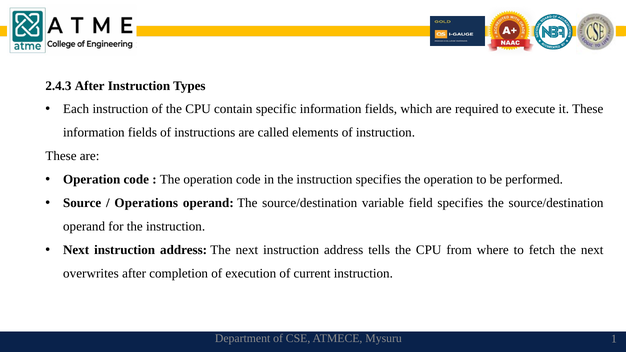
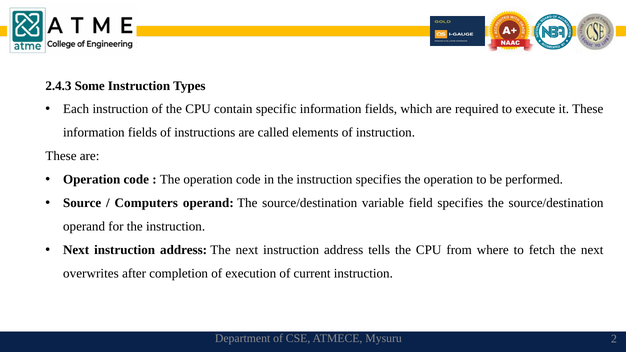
2.4.3 After: After -> Some (90, 86)
Operations: Operations -> Computers (146, 203)
1: 1 -> 2 (614, 339)
